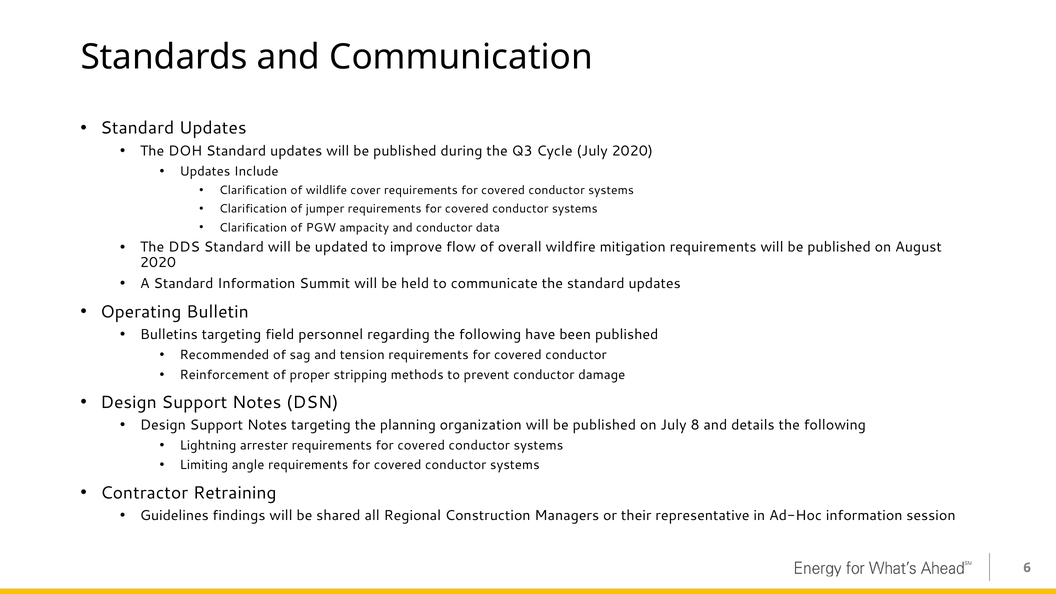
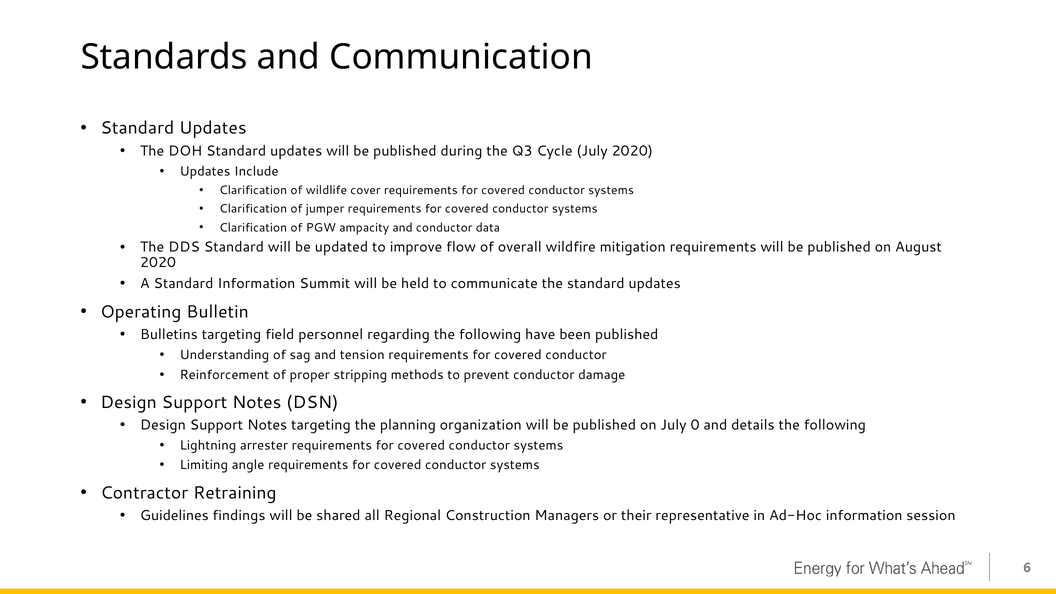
Recommended: Recommended -> Understanding (224, 355)
8: 8 -> 0 (695, 425)
